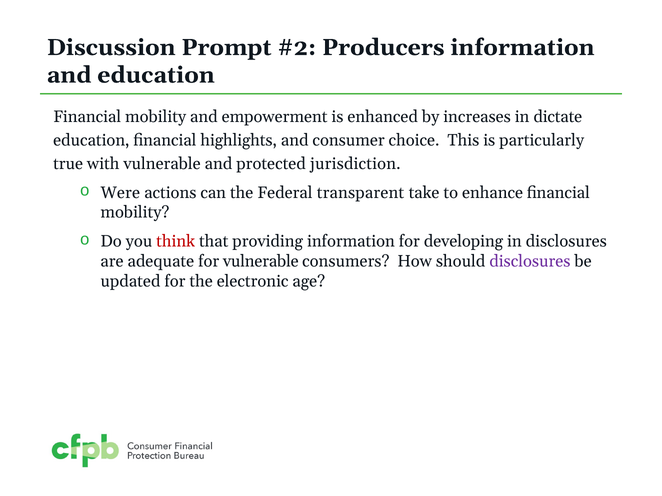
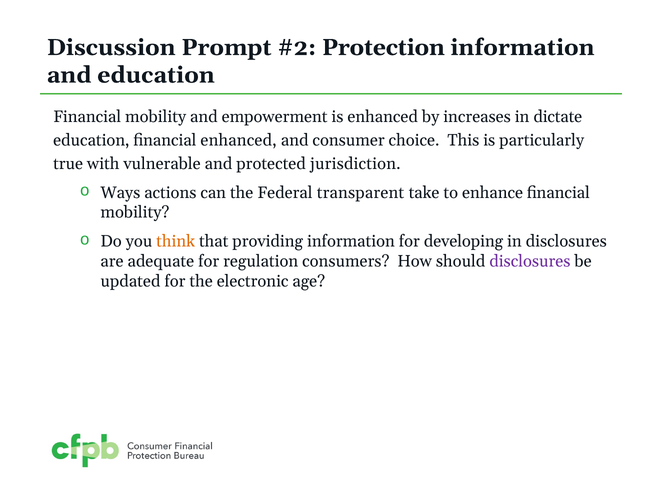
Producers: Producers -> Protection (383, 47)
financial highlights: highlights -> enhanced (239, 140)
Were: Were -> Ways (120, 193)
think colour: red -> orange (176, 242)
for vulnerable: vulnerable -> regulation (261, 262)
